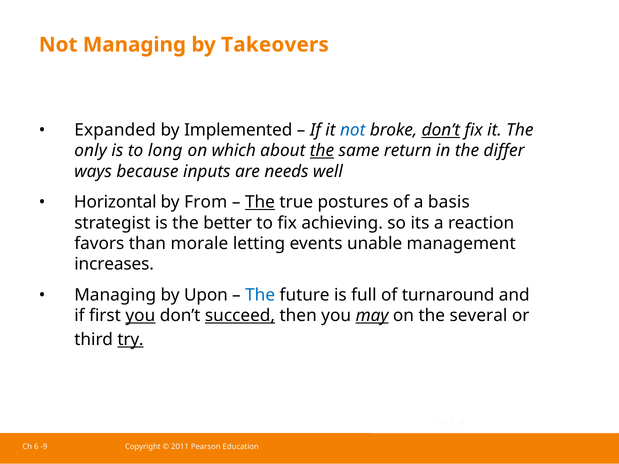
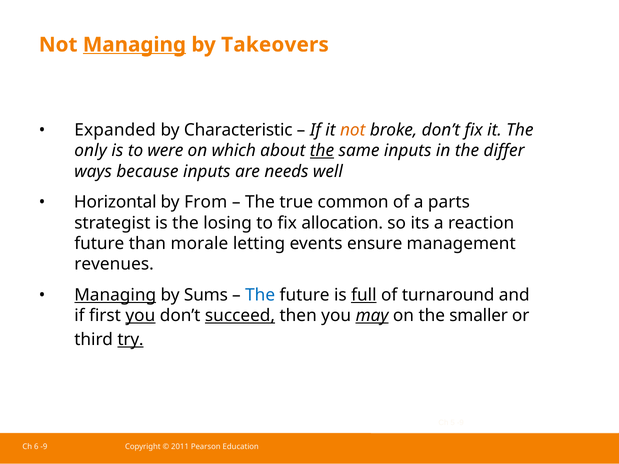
Managing underline: none -> present (134, 45)
Implemented: Implemented -> Characteristic (238, 130)
not colour: blue -> orange (353, 130)
don’t underline: present -> none (441, 130)
long: long -> were (165, 151)
same return: return -> inputs (408, 151)
The underline: present -> none (260, 202)
postures: postures -> common (353, 202)
basis: basis -> parts (449, 202)
better: better -> losing (228, 223)
achieving: achieving -> allocation (342, 223)
favors: favors -> future (99, 244)
unable: unable -> ensure (375, 244)
increases: increases -> revenues (114, 264)
Managing underline: none -> present (115, 295)
Upon: Upon -> Sums (206, 295)
full underline: none -> present (364, 295)
several: several -> smaller (479, 316)
